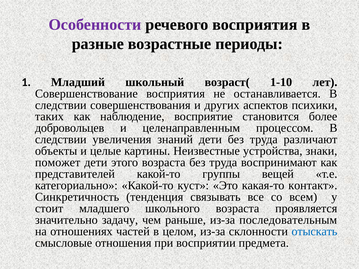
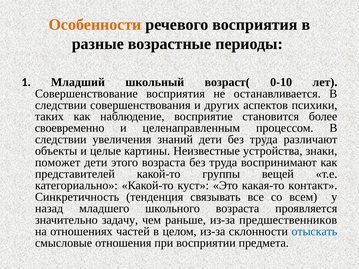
Особенности colour: purple -> orange (95, 25)
1-10: 1-10 -> 0-10 (281, 82)
добровольцев: добровольцев -> своевременно (70, 128)
стоит: стоит -> назад (49, 209)
последовательным: последовательным -> предшественников (288, 220)
